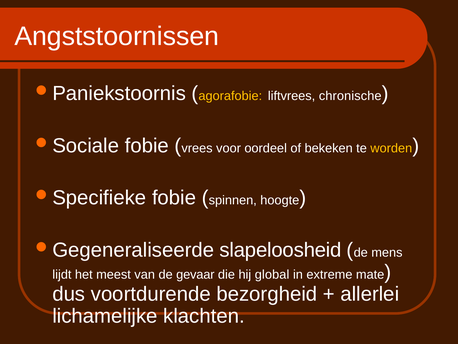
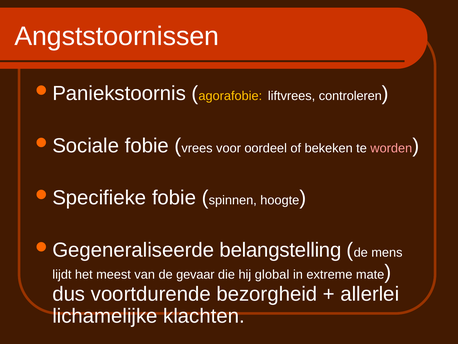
chronische: chronische -> controleren (350, 96)
worden colour: yellow -> pink (391, 148)
slapeloosheid: slapeloosheid -> belangstelling (281, 250)
